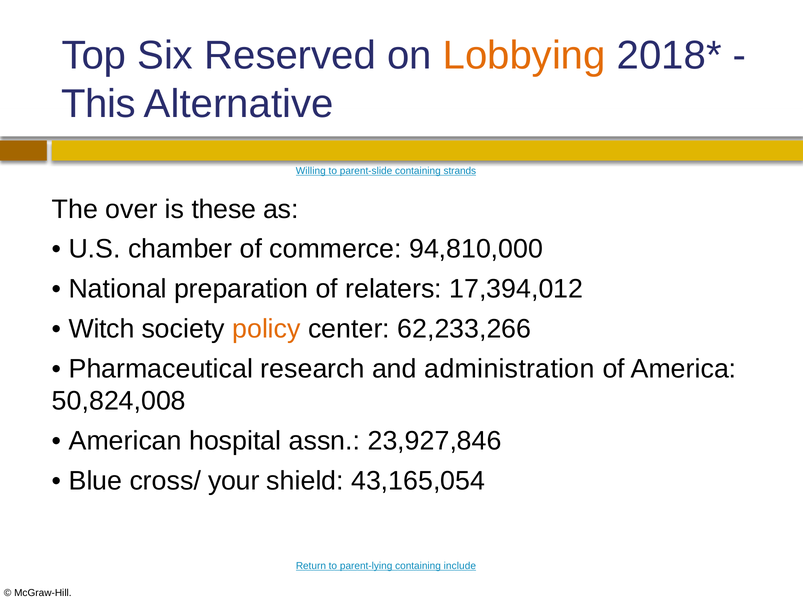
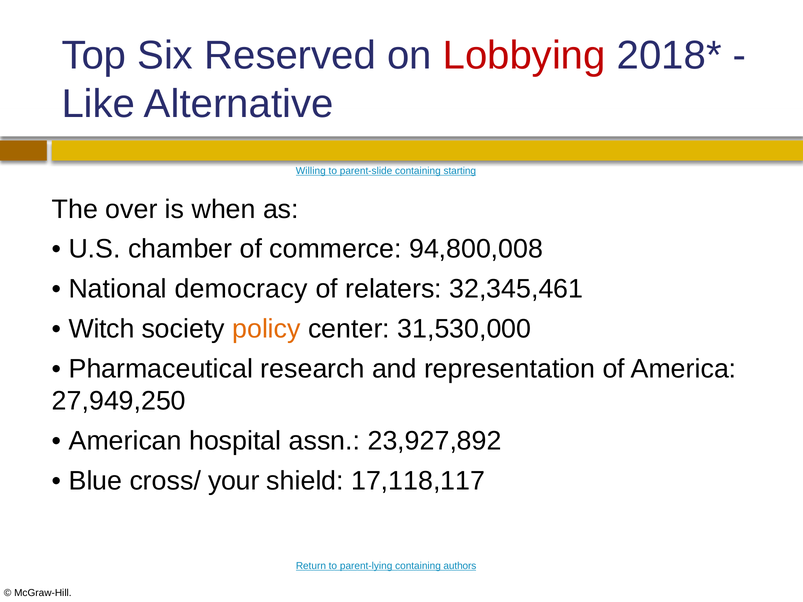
Lobbying colour: orange -> red (524, 56)
This: This -> Like (98, 104)
strands: strands -> starting (460, 171)
these: these -> when (224, 209)
94,810,000: 94,810,000 -> 94,800,008 (476, 249)
preparation: preparation -> democracy (241, 289)
17,394,012: 17,394,012 -> 32,345,461 (516, 289)
62,233,266: 62,233,266 -> 31,530,000 (464, 329)
administration: administration -> representation (510, 369)
50,824,008: 50,824,008 -> 27,949,250 (119, 401)
23,927,846: 23,927,846 -> 23,927,892 (435, 441)
43,165,054: 43,165,054 -> 17,118,117 (418, 481)
include: include -> authors (460, 566)
